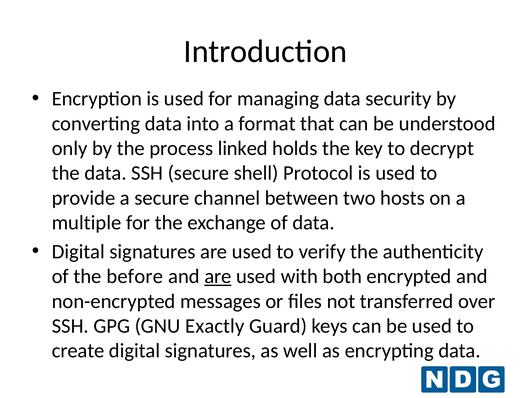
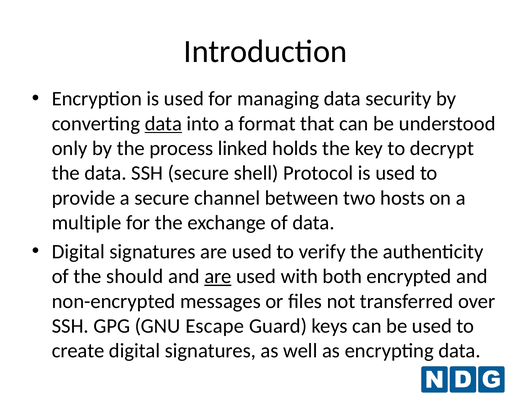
data underline: none -> present (163, 124)
before: before -> should (135, 277)
Exactly: Exactly -> Escape (215, 326)
